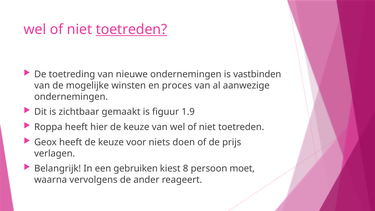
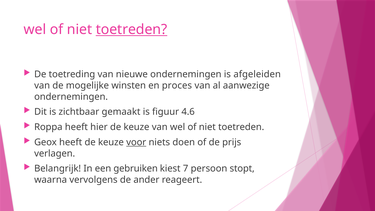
vastbinden: vastbinden -> afgeleiden (257, 74)
1.9: 1.9 -> 4.6 (188, 112)
voor underline: none -> present (136, 142)
8: 8 -> 7 (186, 169)
moet: moet -> stopt (242, 169)
